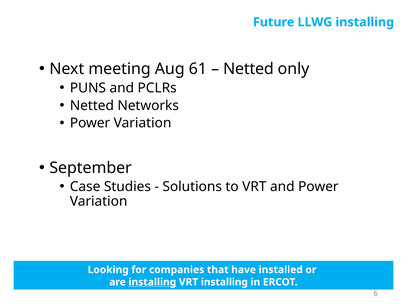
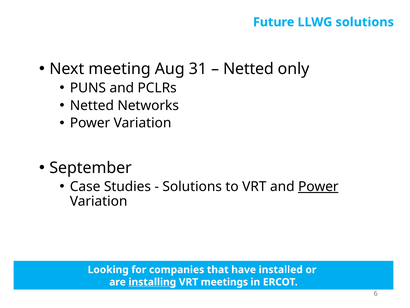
LLWG installing: installing -> solutions (365, 22)
61: 61 -> 31 (198, 69)
Power underline: none -> present (318, 186)
VRT installing: installing -> meetings (224, 282)
